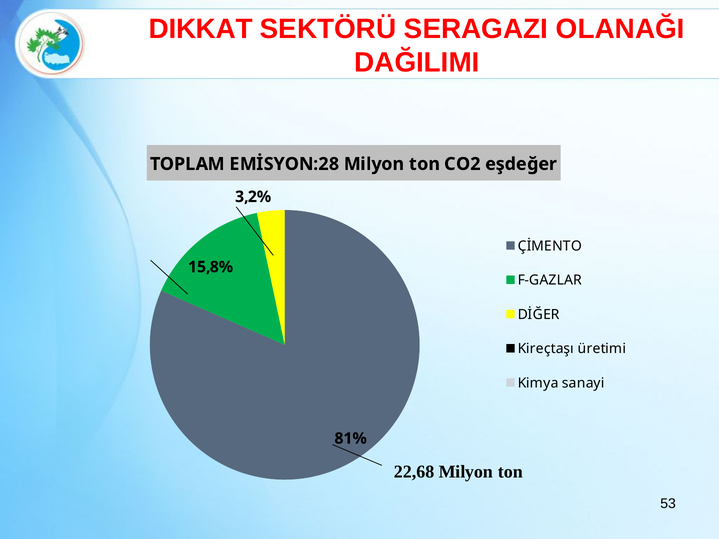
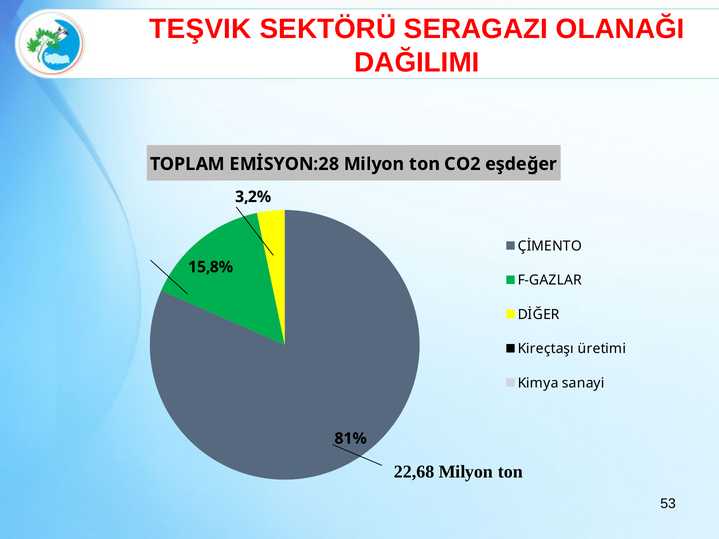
DIKKAT: DIKKAT -> TEŞVIK (201, 29)
